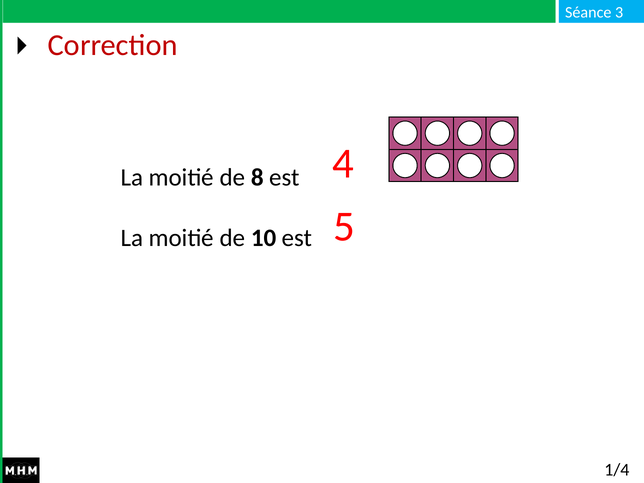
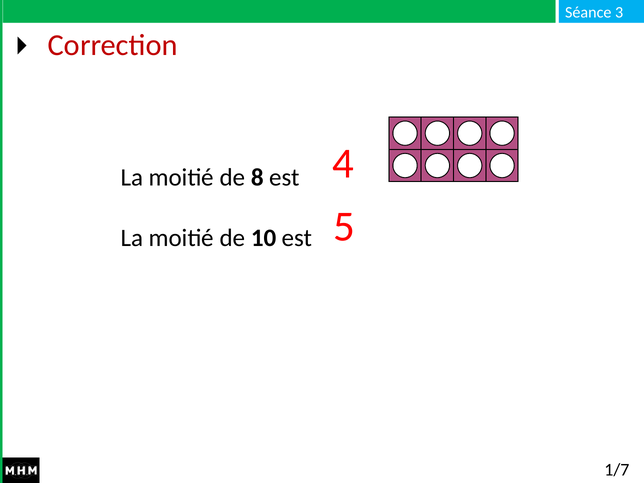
1/4: 1/4 -> 1/7 (617, 470)
